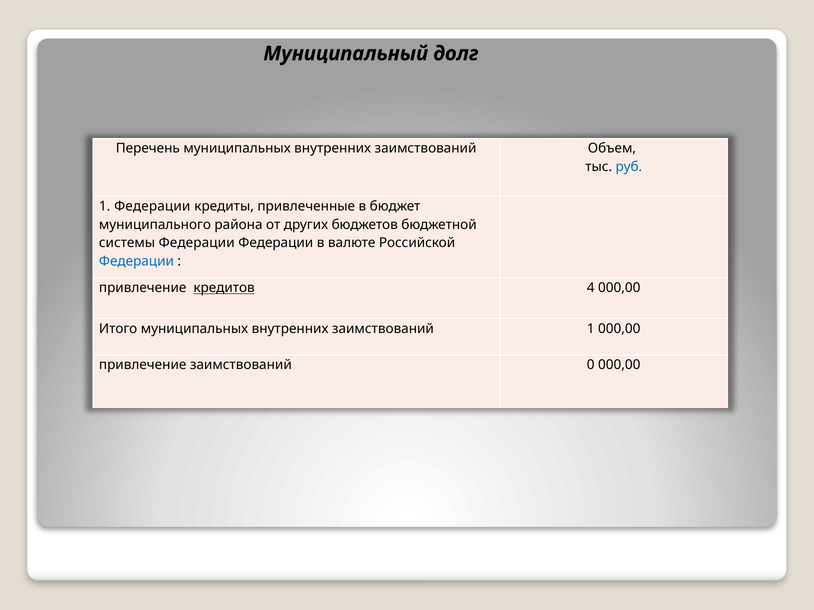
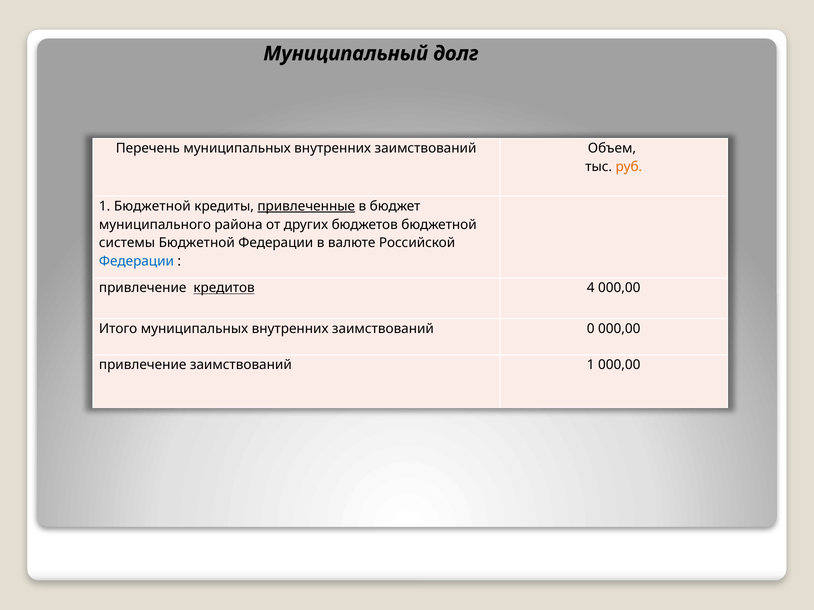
руб colour: blue -> orange (629, 167)
1 Федерации: Федерации -> Бюджетной (152, 206)
привлеченные underline: none -> present (306, 206)
системы Федерации: Федерации -> Бюджетной (197, 243)
заимствований 1: 1 -> 0 (591, 329)
заимствований 0: 0 -> 1 (591, 365)
